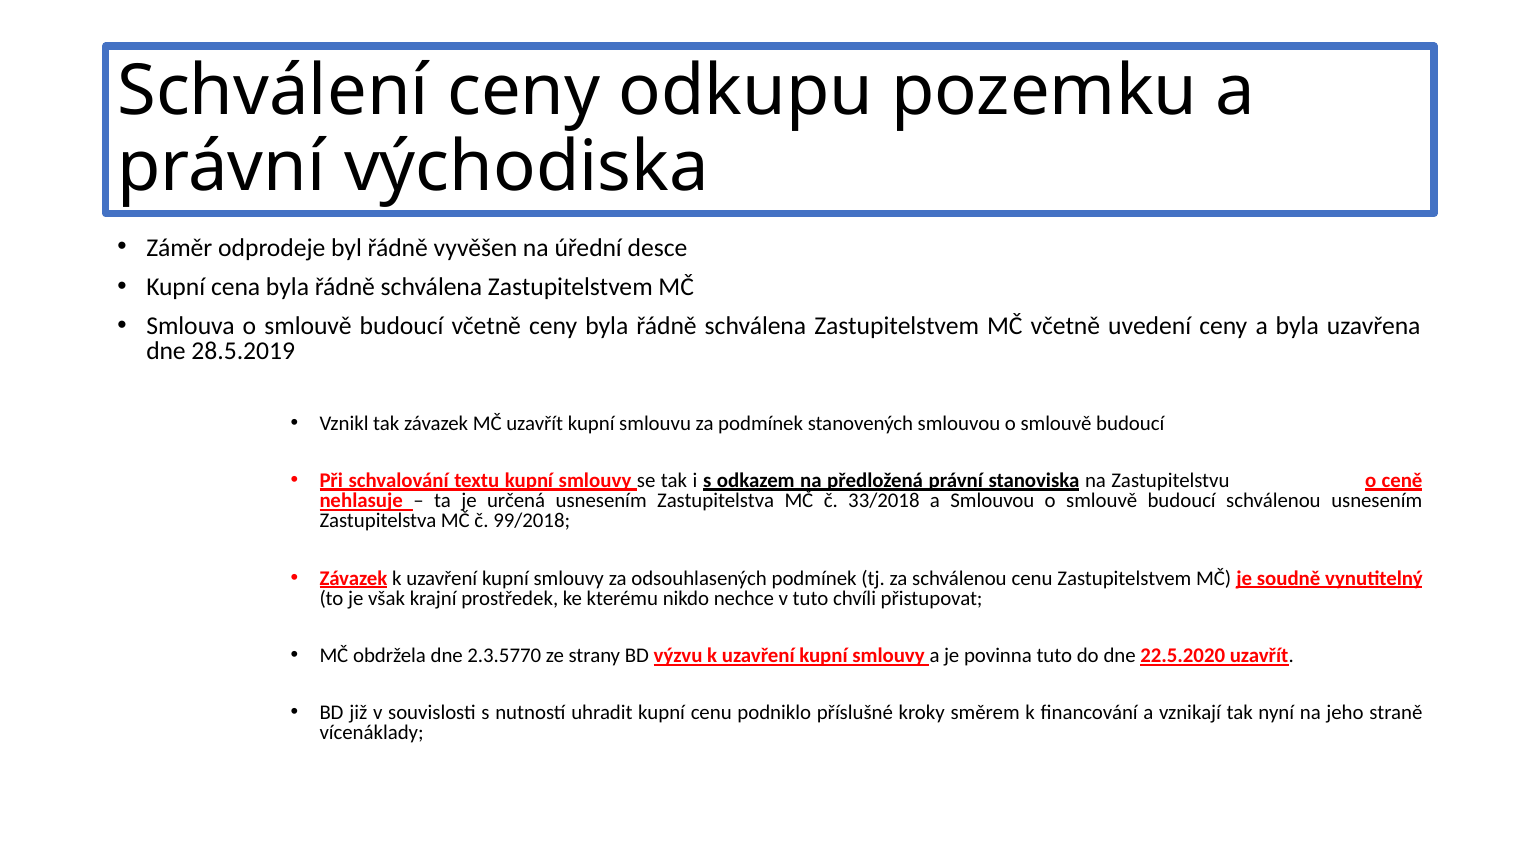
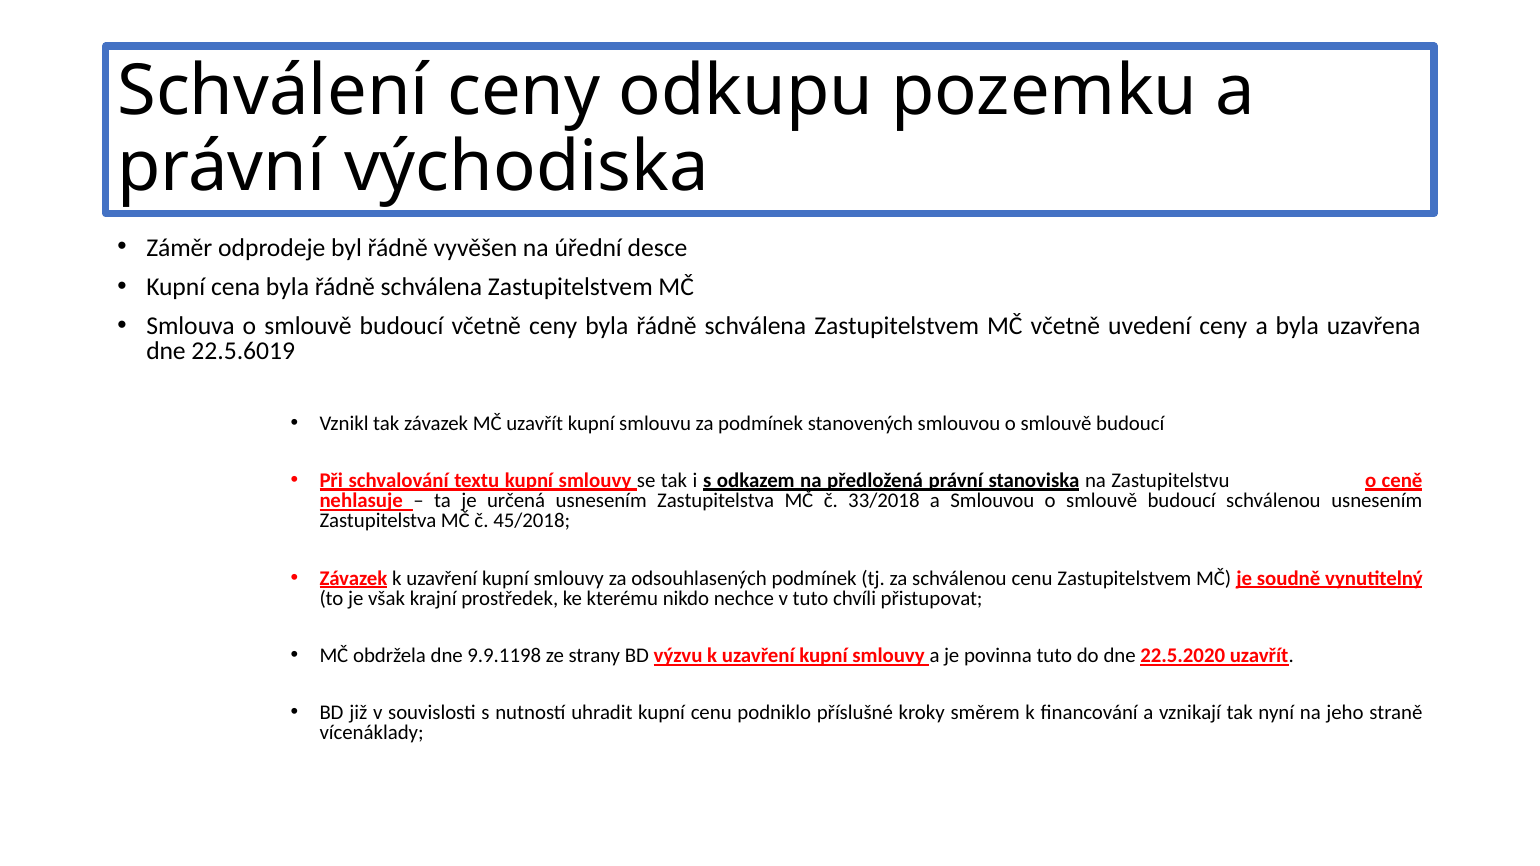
28.5.2019: 28.5.2019 -> 22.5.6019 (243, 351)
99/2018: 99/2018 -> 45/2018 (532, 521)
2.3.5770: 2.3.5770 -> 9.9.1198 (504, 656)
